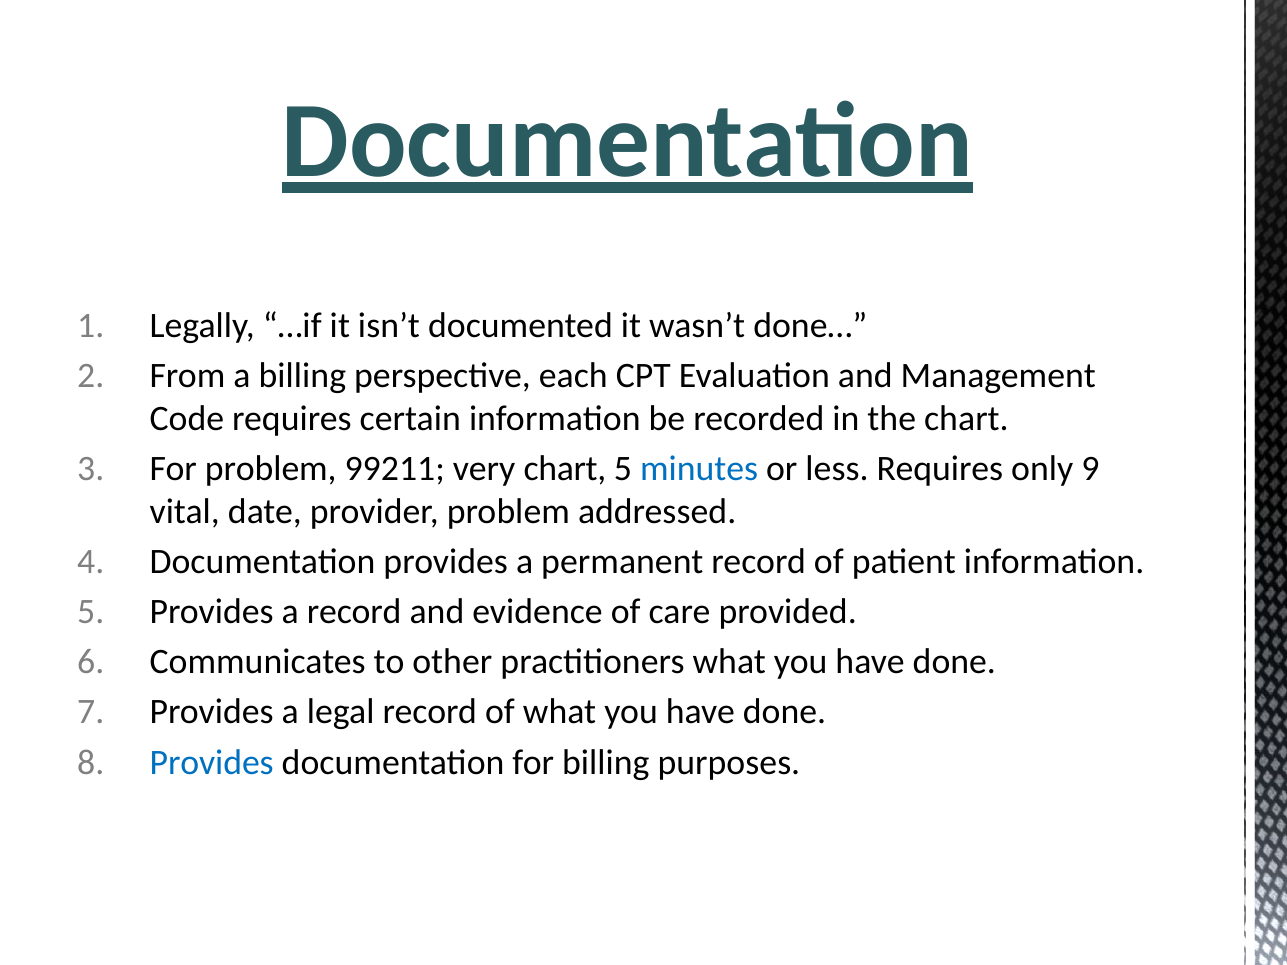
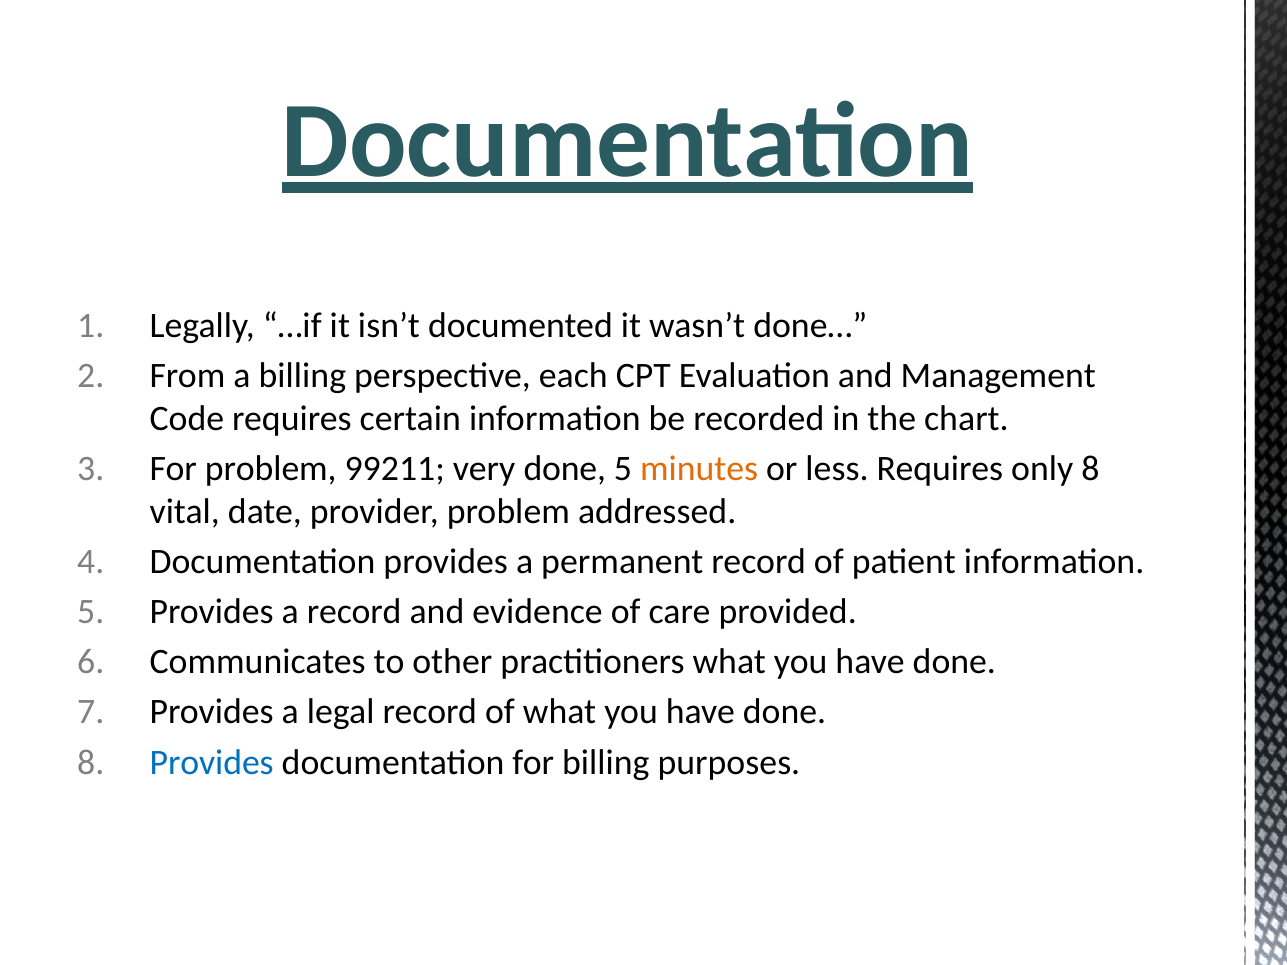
very chart: chart -> done (565, 469)
minutes colour: blue -> orange (699, 469)
only 9: 9 -> 8 (1090, 469)
